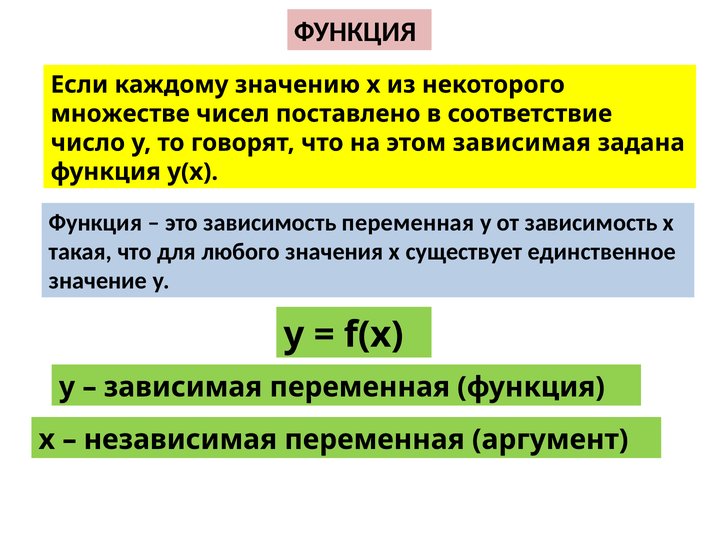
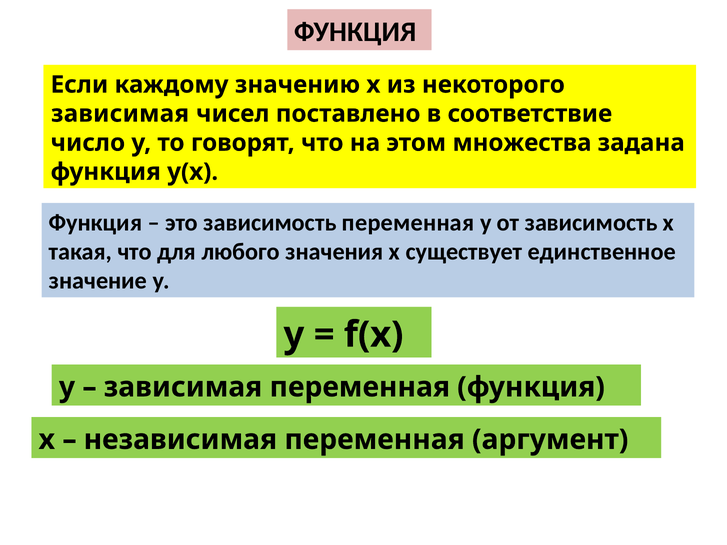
множестве: множестве -> зависимая (120, 114)
этом зависимая: зависимая -> множества (522, 143)
